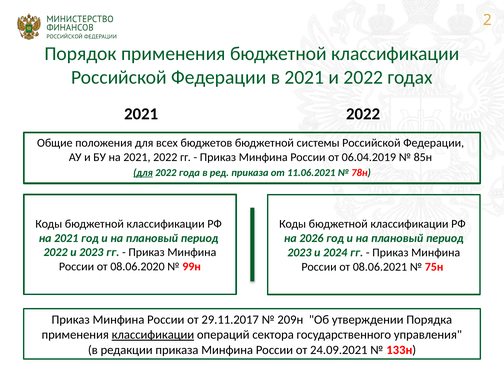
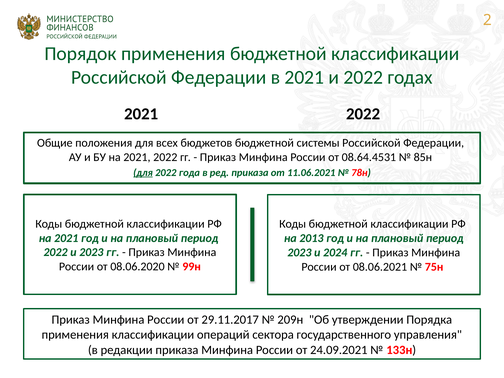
06.04.2019: 06.04.2019 -> 08.64.4531 (369, 157)
2026: 2026 -> 2013 (311, 238)
классификации underline: present -> none (153, 335)
